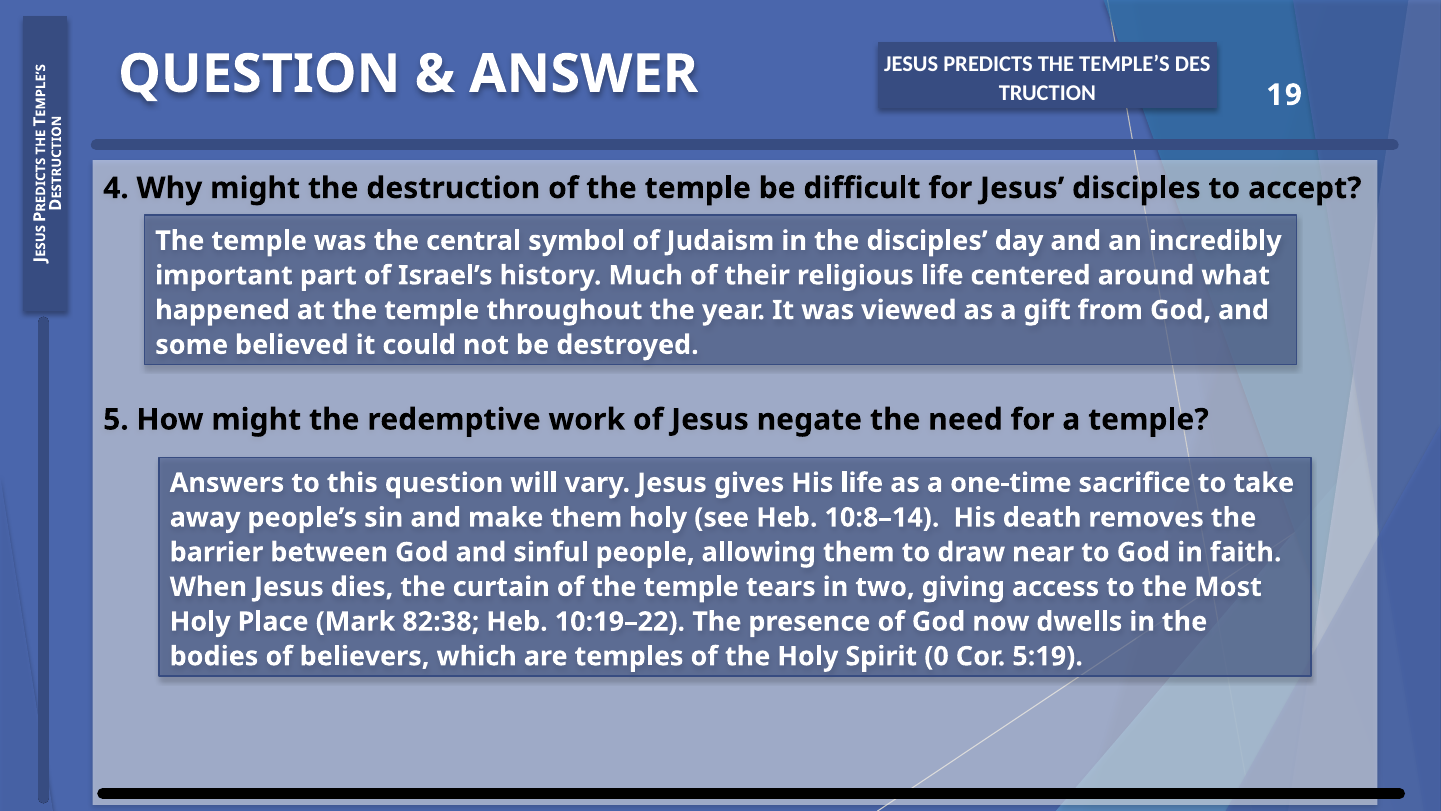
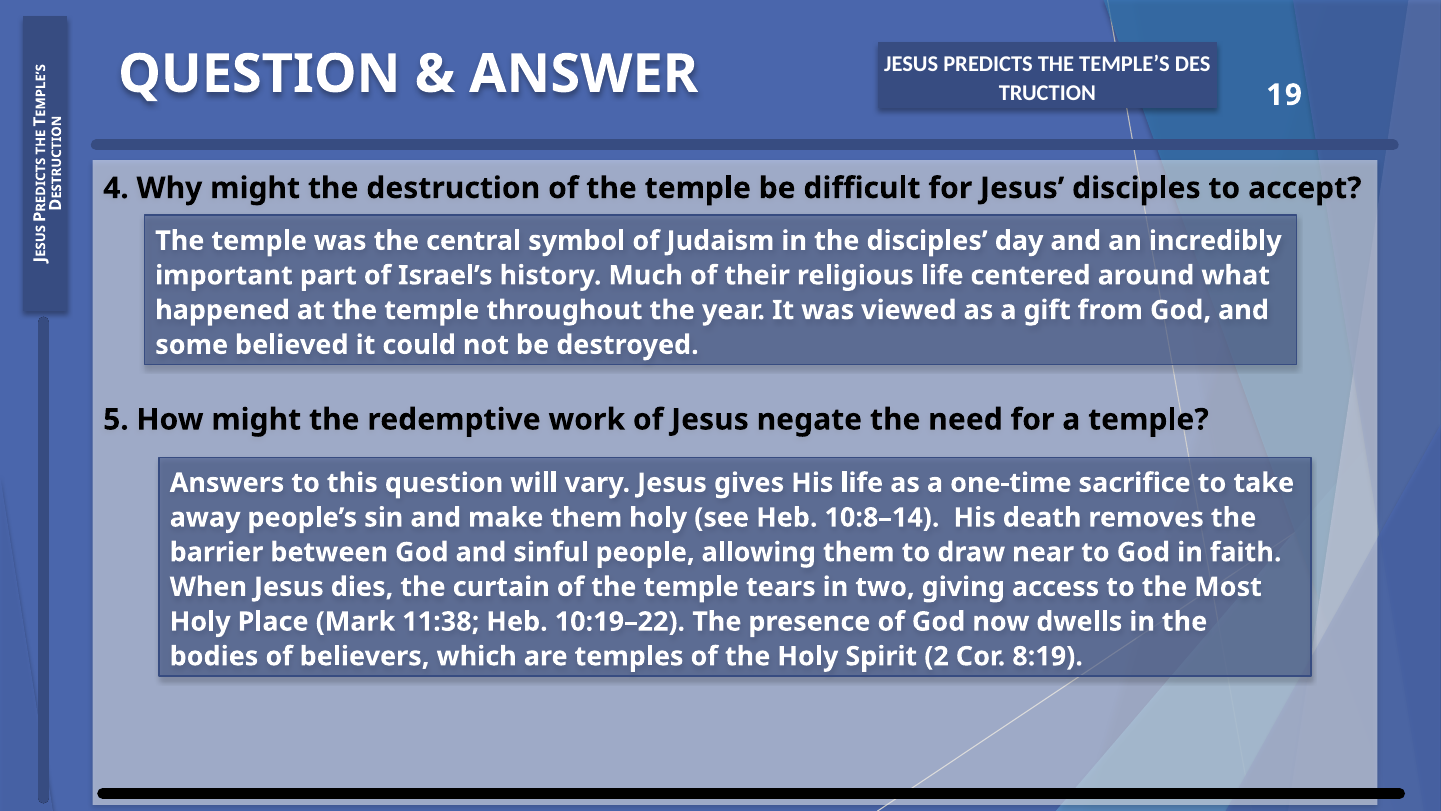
82:38: 82:38 -> 11:38 (441, 621)
0: 0 -> 2 (937, 656)
5:19: 5:19 -> 8:19 (1048, 656)
